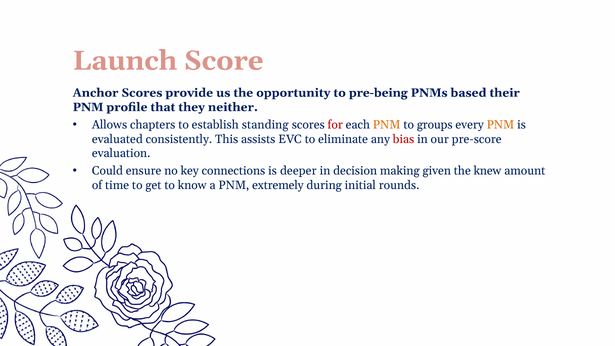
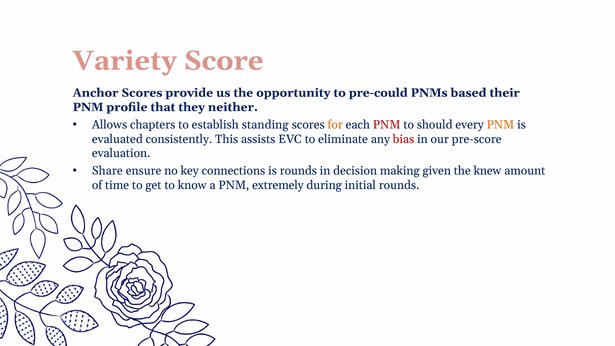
Launch: Launch -> Variety (125, 61)
pre-being: pre-being -> pre-could (378, 93)
for colour: red -> orange (335, 125)
PNM colour: orange -> red (387, 125)
groups: groups -> should (435, 125)
Could: Could -> Share (107, 171)
is deeper: deeper -> rounds (298, 171)
